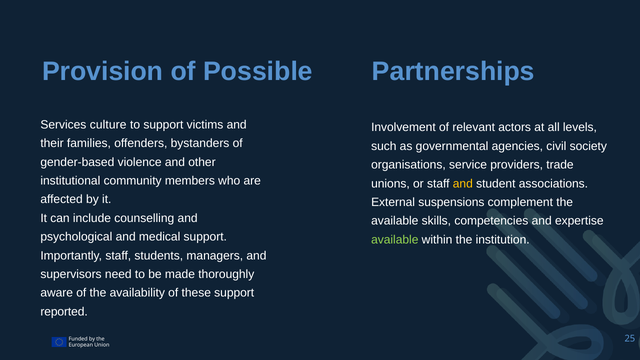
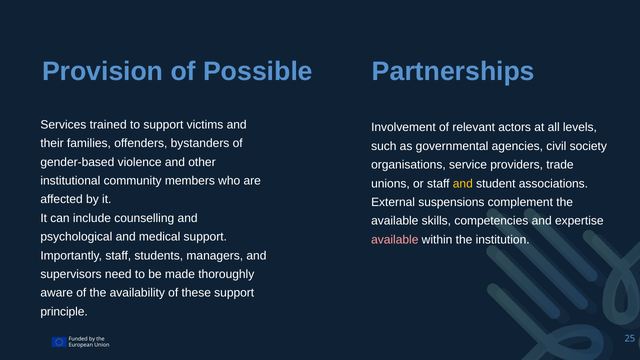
culture: culture -> trained (108, 125)
available colour: light green -> pink (395, 240)
reported: reported -> principle (64, 312)
